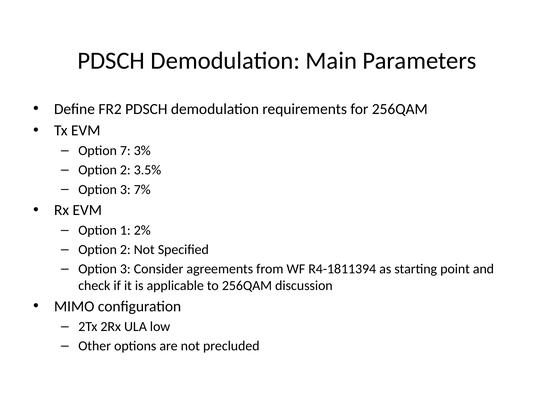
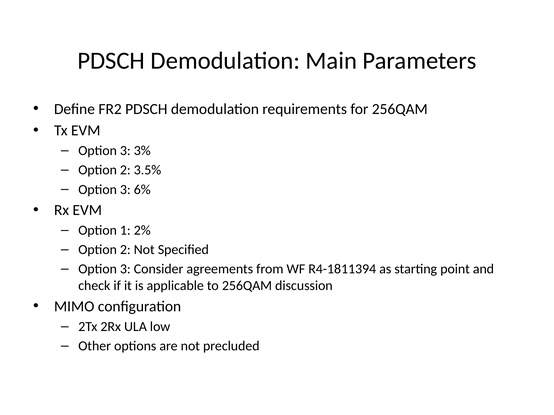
7: 7 -> 3 (125, 151)
7%: 7% -> 6% (142, 190)
